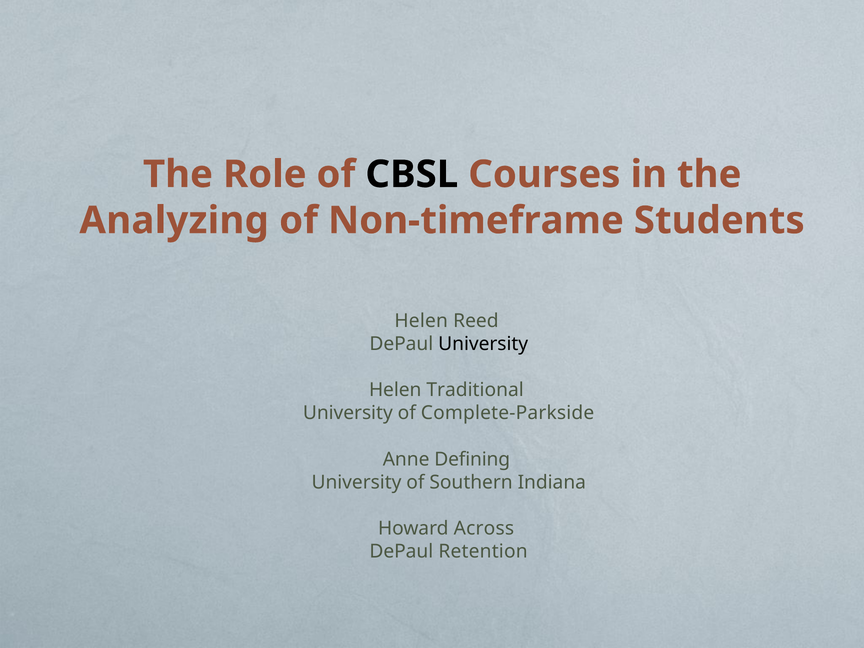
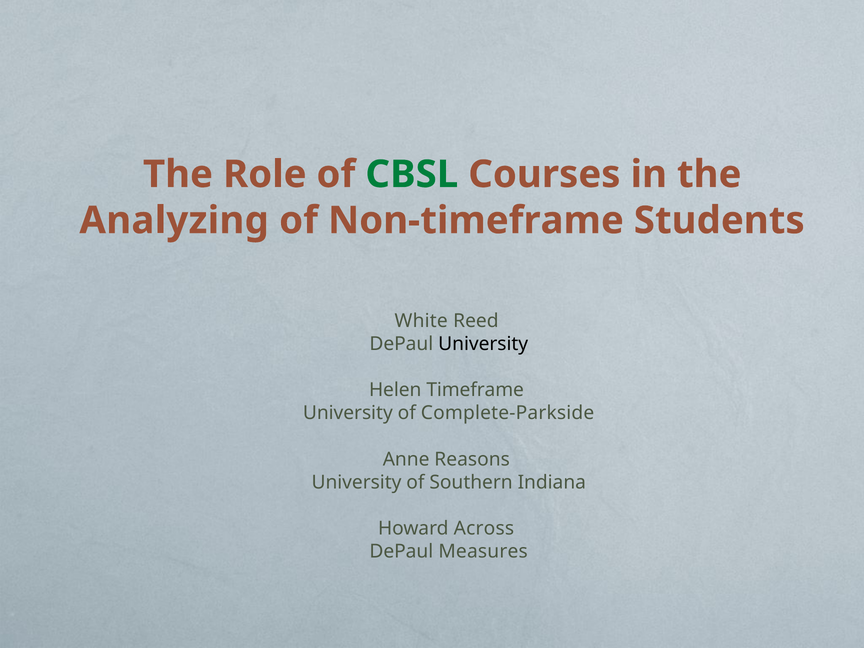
CBSL colour: black -> green (412, 174)
Helen: Helen -> White (421, 321)
Traditional: Traditional -> Timeframe (475, 390)
Defining: Defining -> Reasons (472, 459)
Retention: Retention -> Measures (483, 551)
